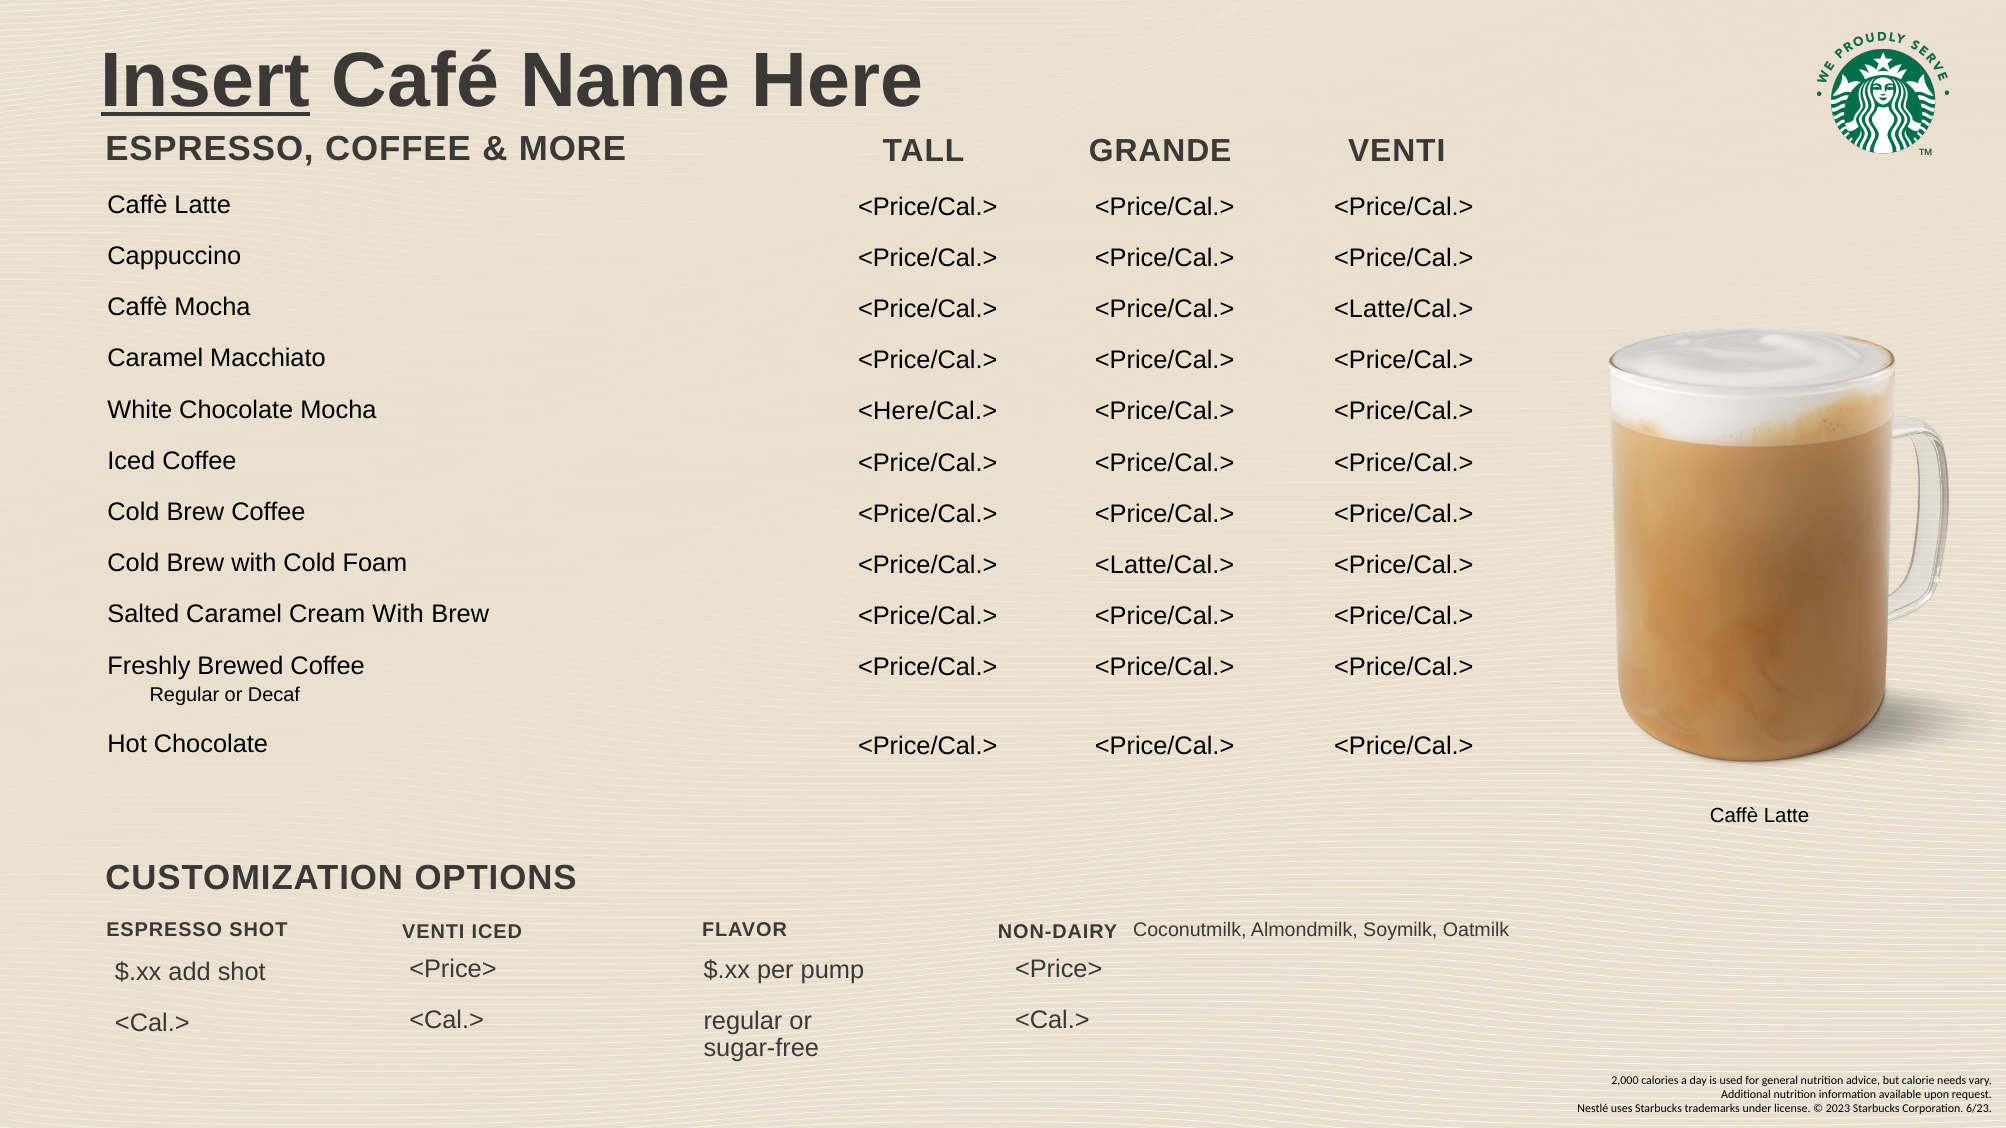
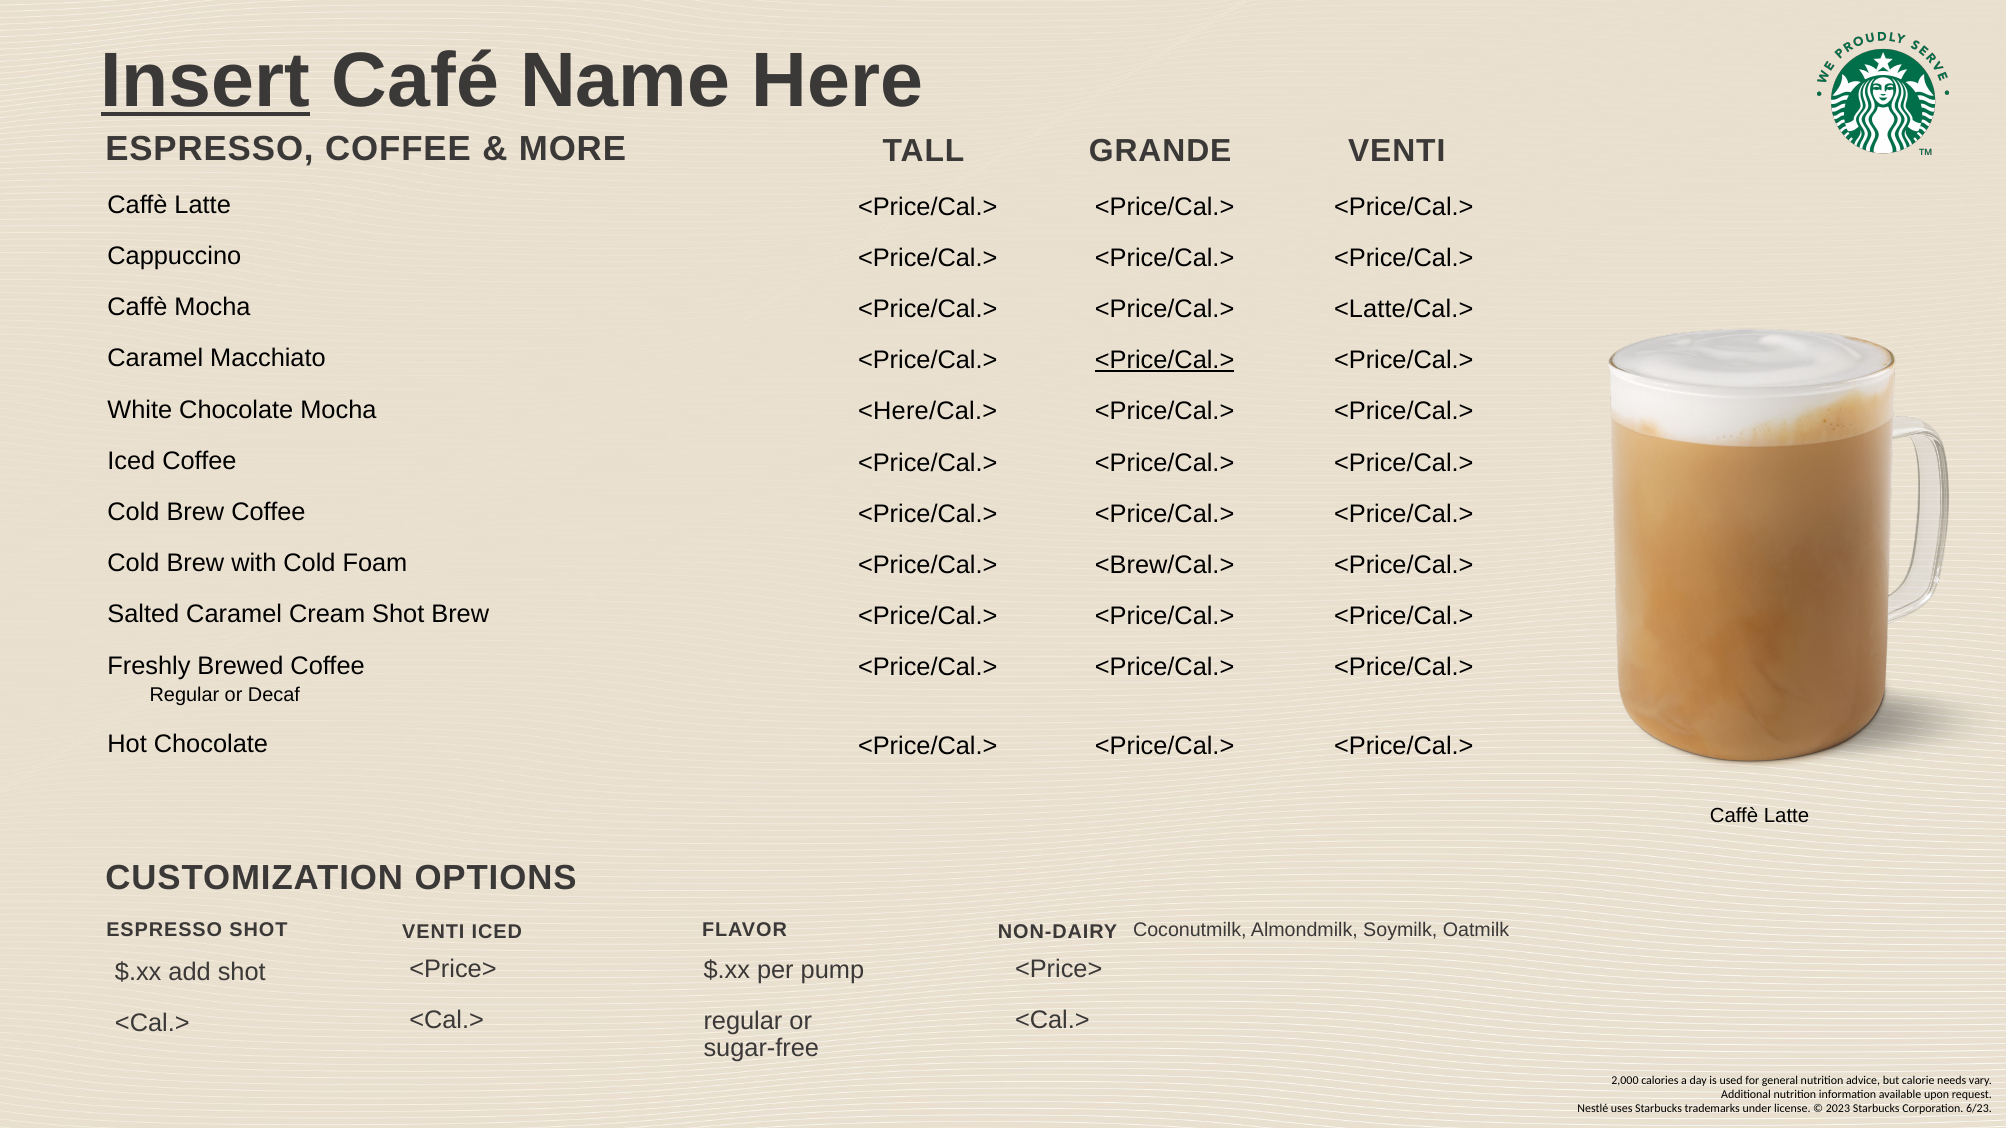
<Price/Cal.> underline: none -> present (1165, 360)
<Latte/Cal.>: <Latte/Cal.> -> <Brew/Cal.> (1165, 565)
Cream With: With -> Shot (398, 615)
